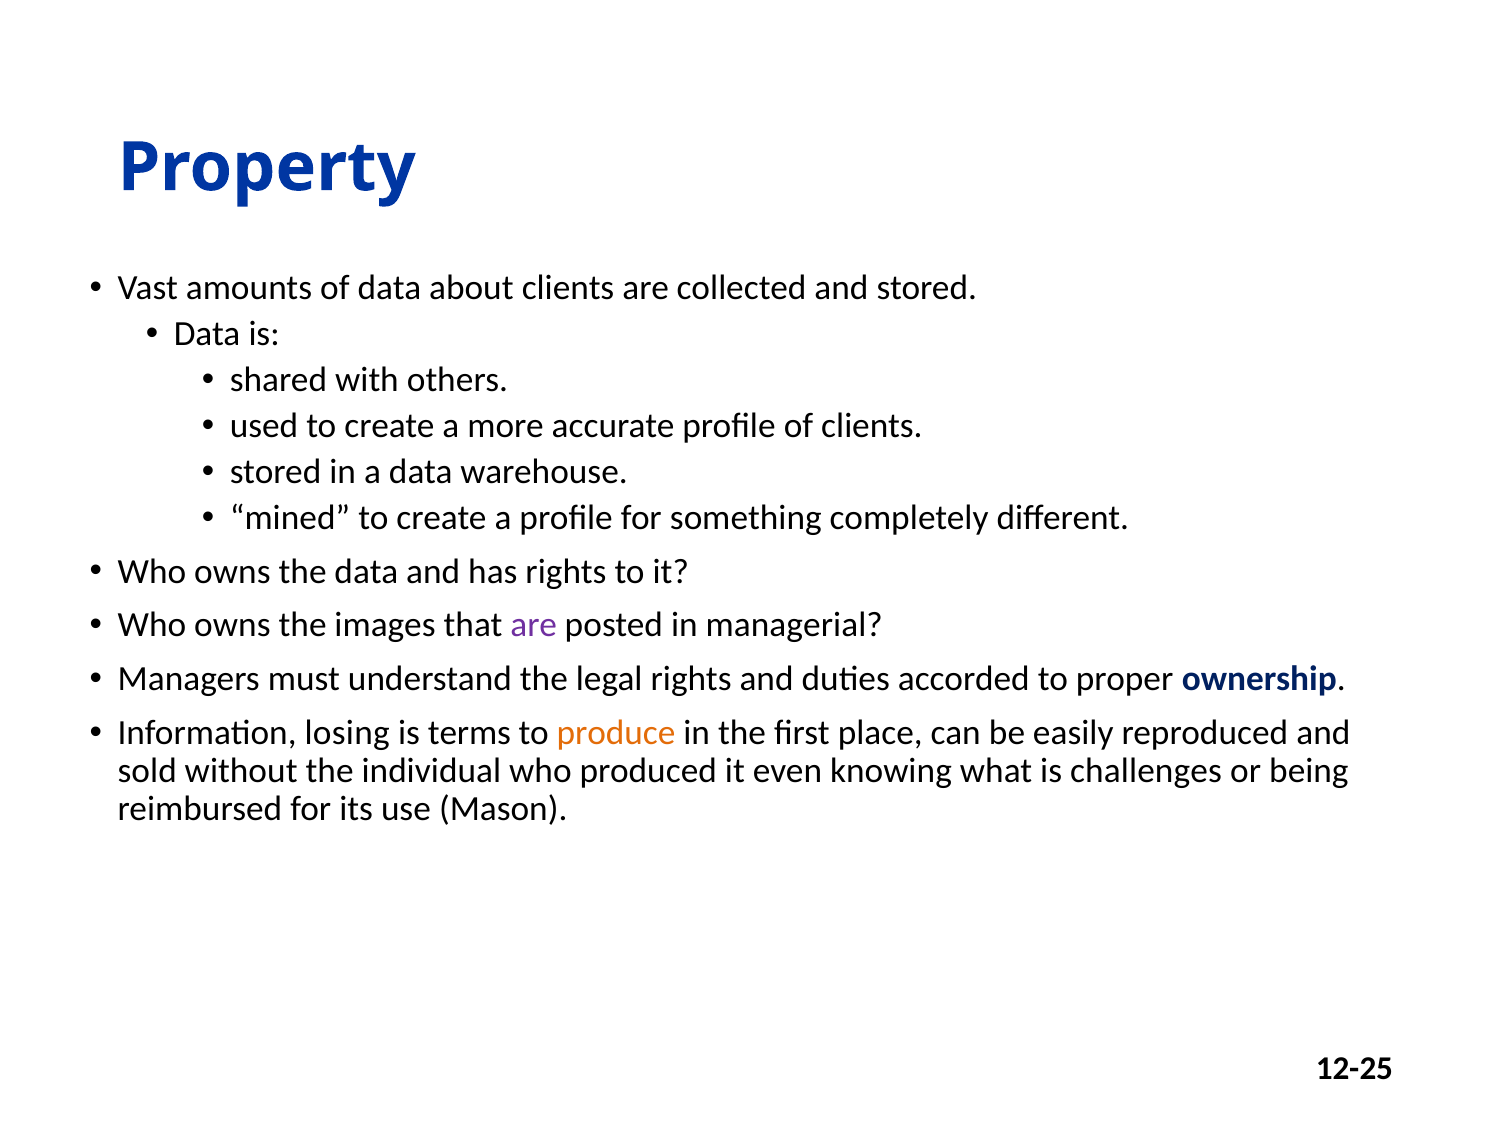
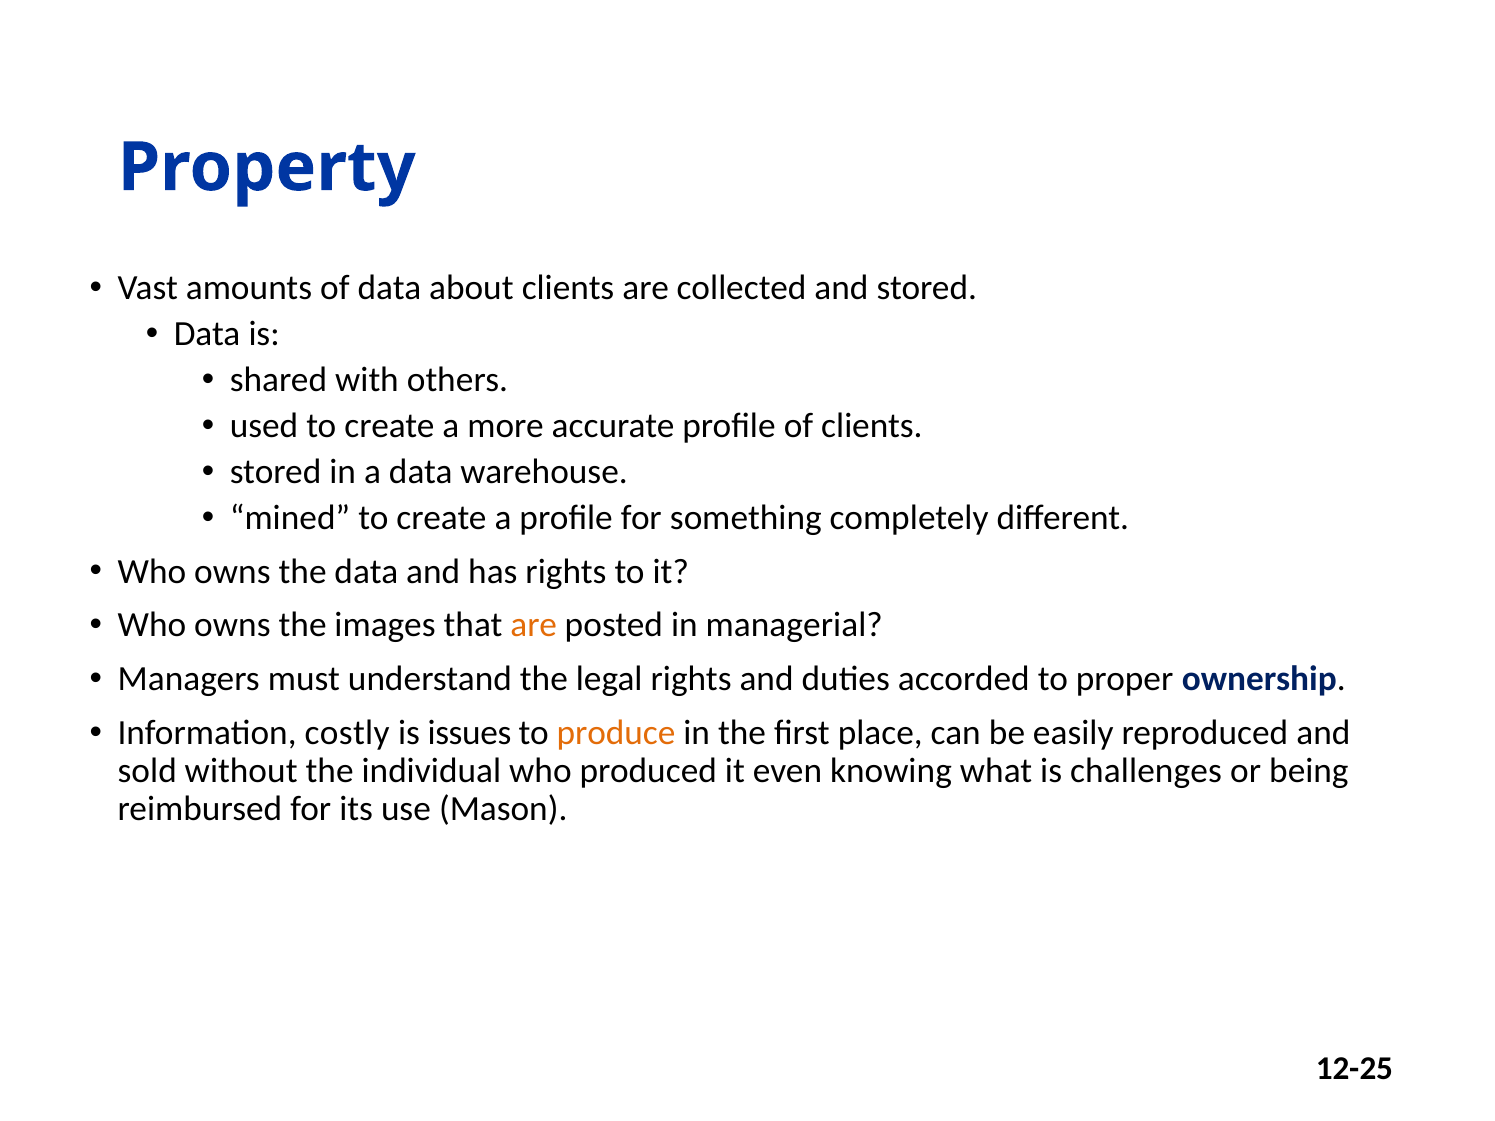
are colour: purple -> orange (534, 625)
losing: losing -> costly (347, 733)
terms: terms -> issues (469, 733)
